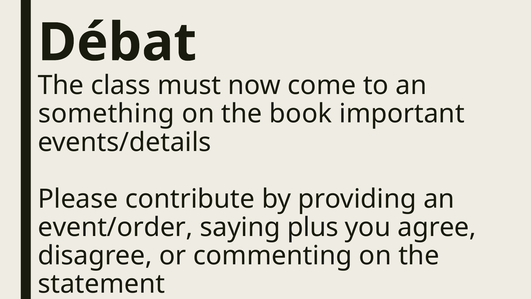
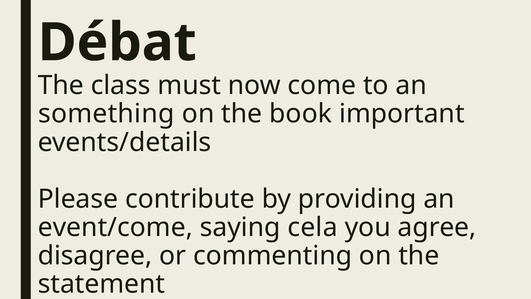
event/order: event/order -> event/come (115, 227)
plus: plus -> cela (313, 227)
